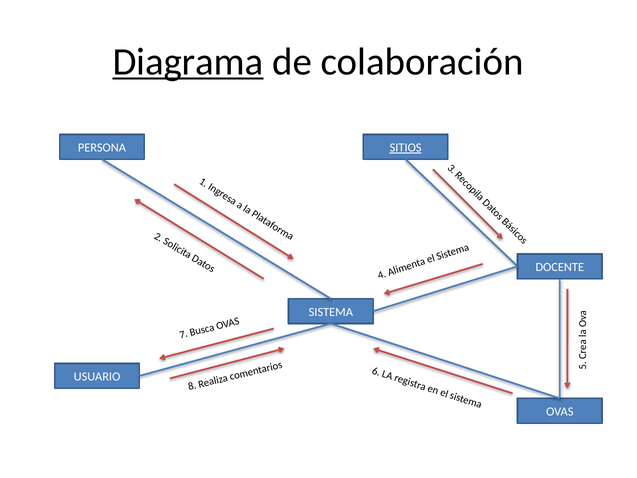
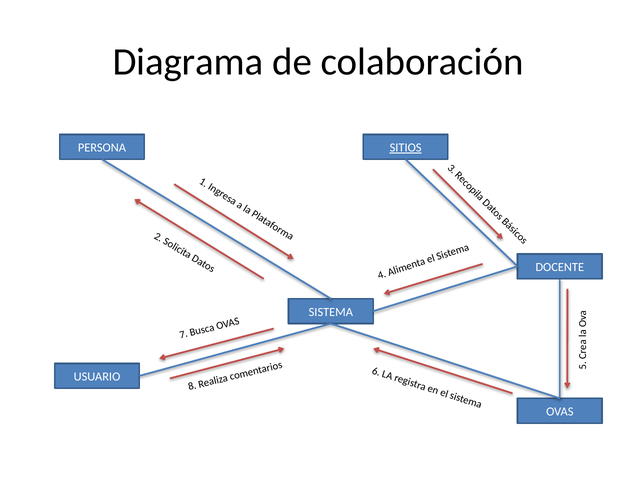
Diagrama underline: present -> none (188, 62)
